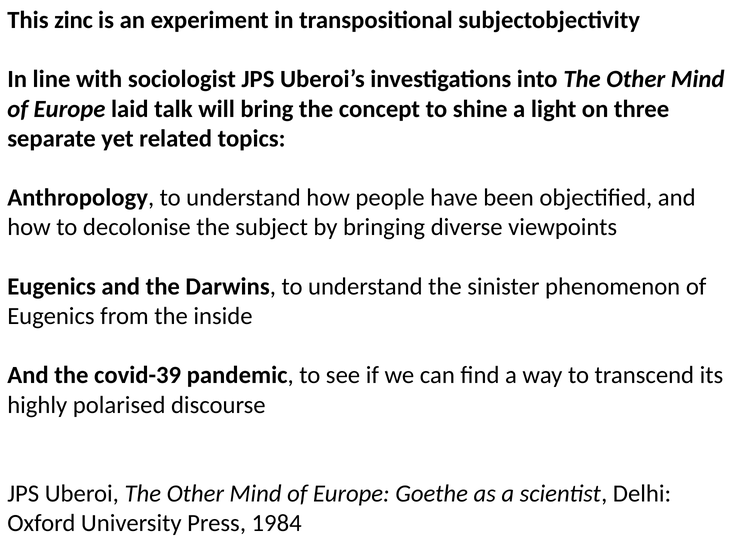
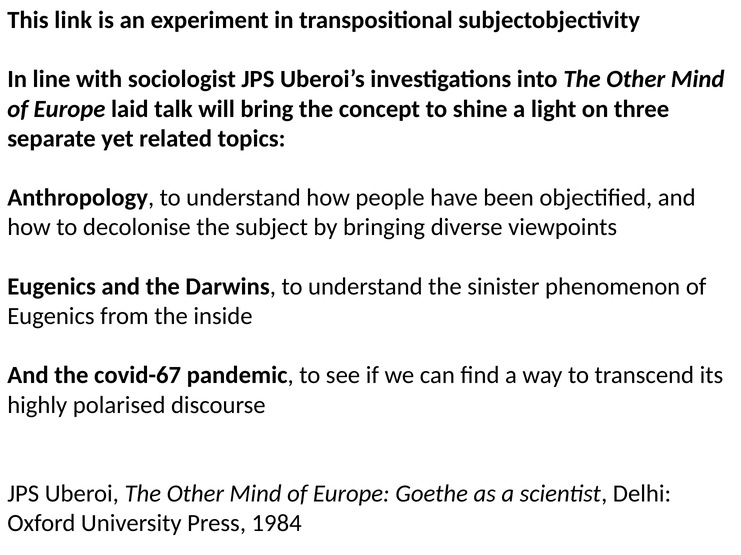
zinc: zinc -> link (73, 20)
covid-39: covid-39 -> covid-67 (138, 376)
